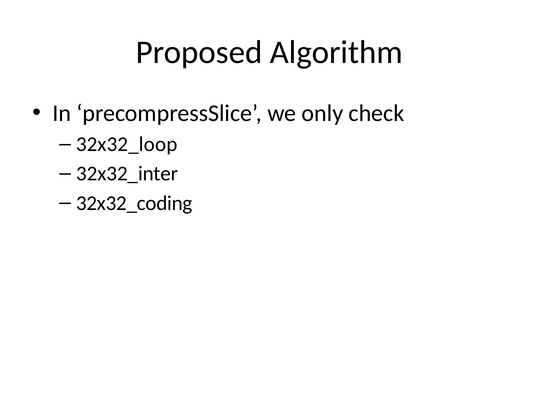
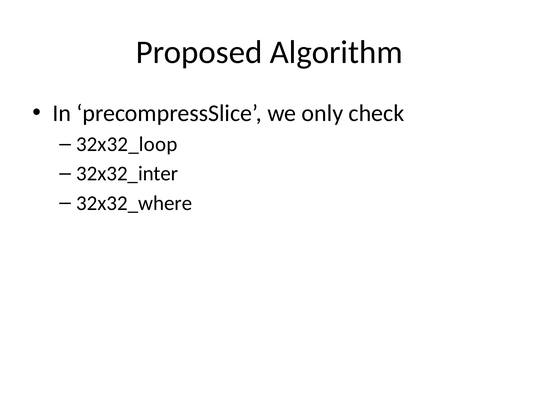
32x32_coding: 32x32_coding -> 32x32_where (134, 203)
